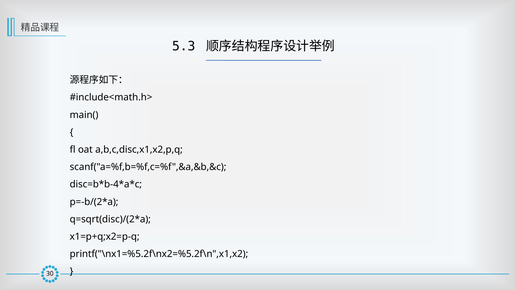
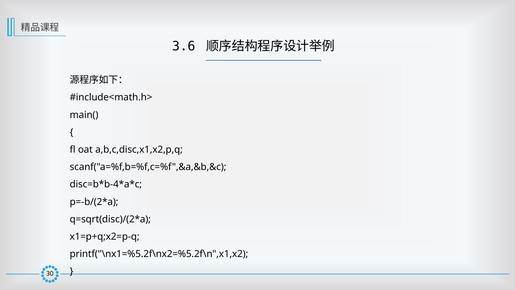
5.3: 5.3 -> 3.6 (184, 46)
